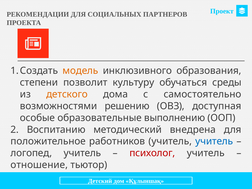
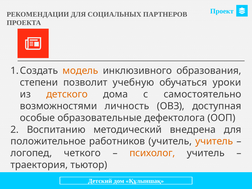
культуру: культуру -> учебную (133, 83)
среды: среды -> уроки (227, 83)
решению: решению -> личность (127, 106)
выполнению: выполнению -> дефектолога (175, 118)
учитель colour: blue -> orange (214, 141)
логопед учитель: учитель -> четкого (82, 153)
психолог colour: red -> orange (152, 153)
отношение: отношение -> траектория (39, 165)
